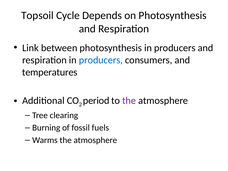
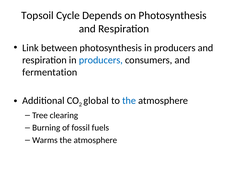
temperatures: temperatures -> fermentation (50, 72)
period: period -> global (96, 101)
the colour: purple -> blue (129, 101)
